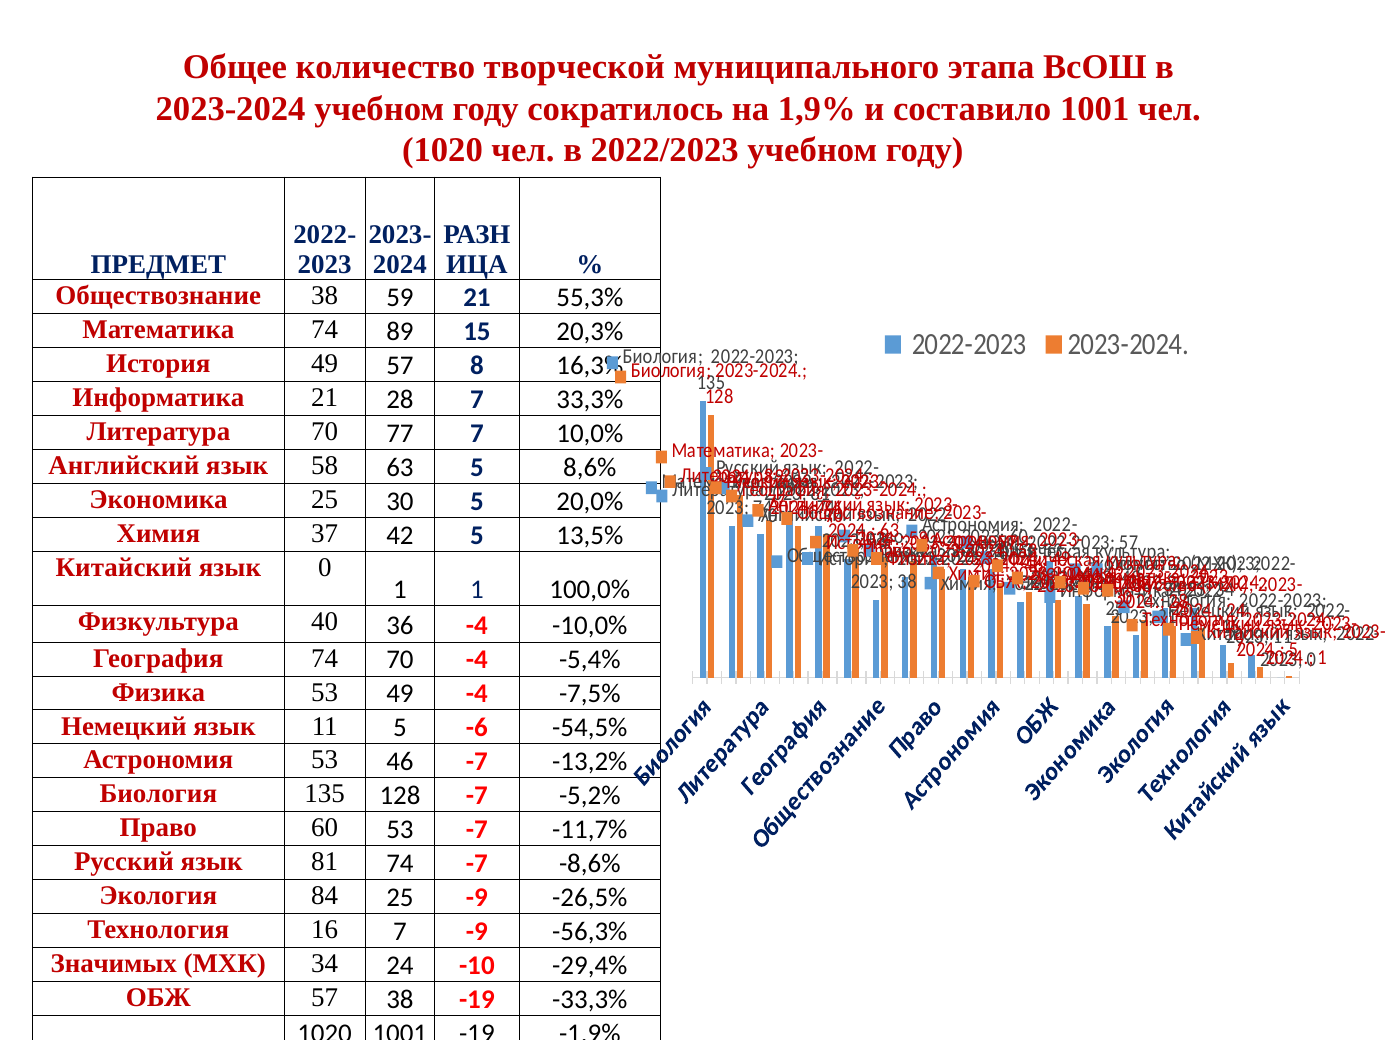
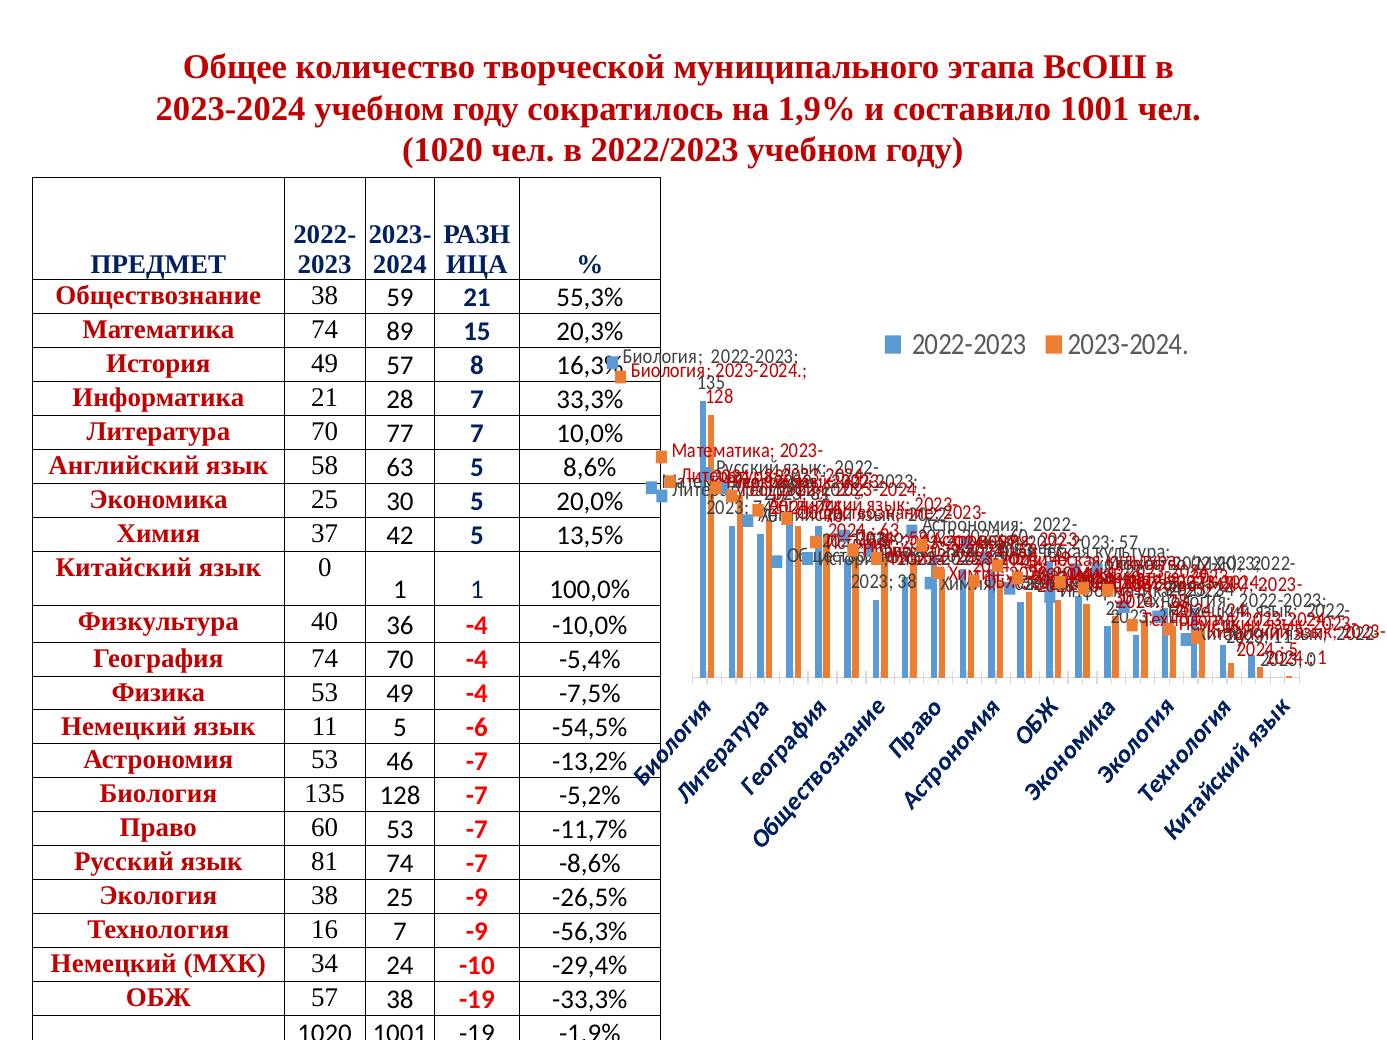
Экология 84: 84 -> 38 (325, 896)
Значимых: Значимых -> Немецкий (114, 964)
